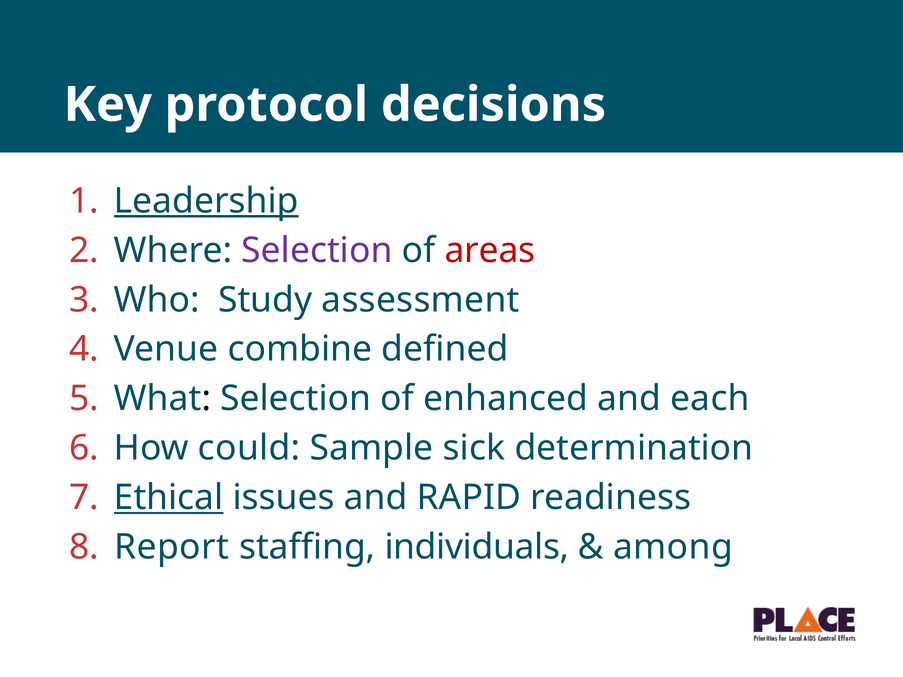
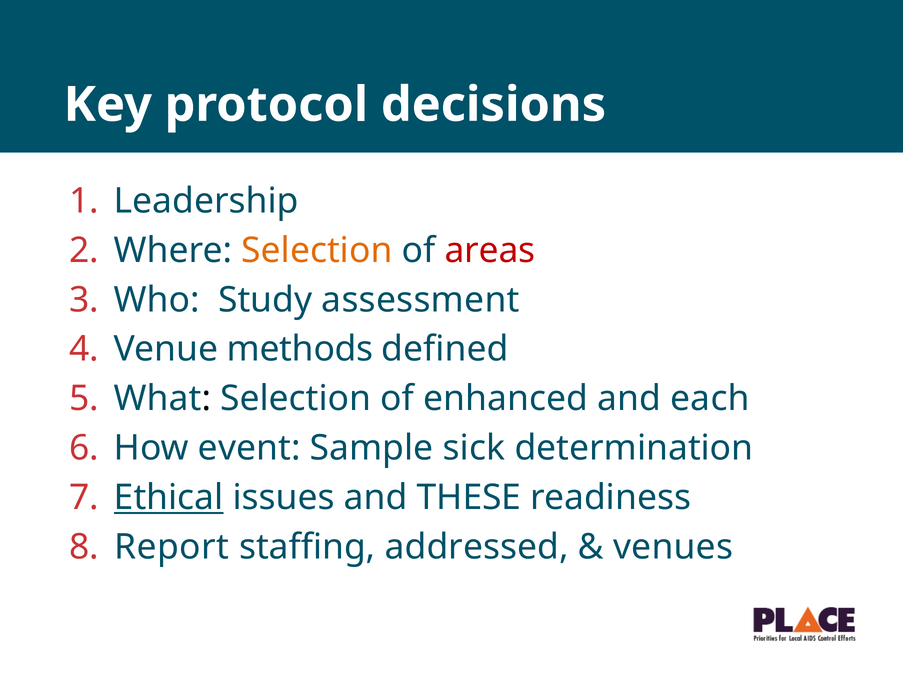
Leadership underline: present -> none (206, 201)
Selection colour: purple -> orange (317, 251)
combine: combine -> methods (300, 349)
could: could -> event (249, 448)
RAPID: RAPID -> THESE (469, 498)
individuals: individuals -> addressed (477, 547)
among: among -> venues (673, 547)
